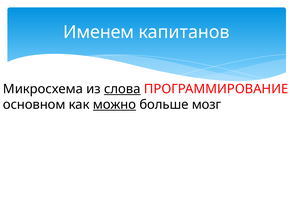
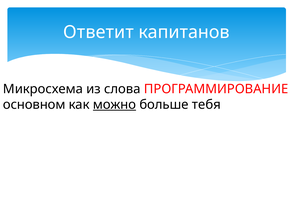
Именем: Именем -> Ответит (98, 32)
слова underline: present -> none (122, 89)
мозг: мозг -> тебя (206, 104)
